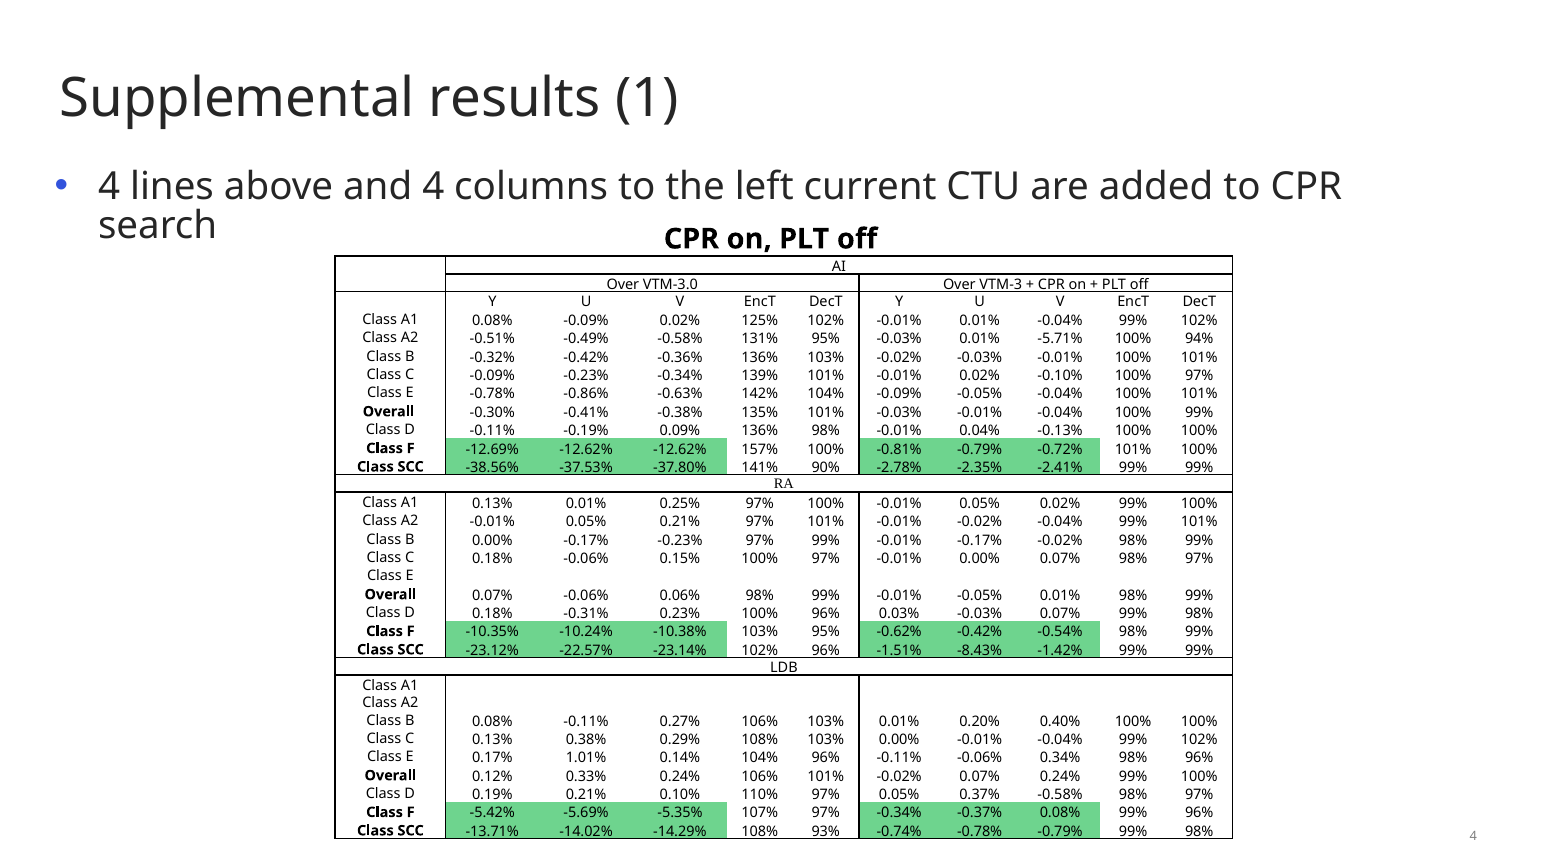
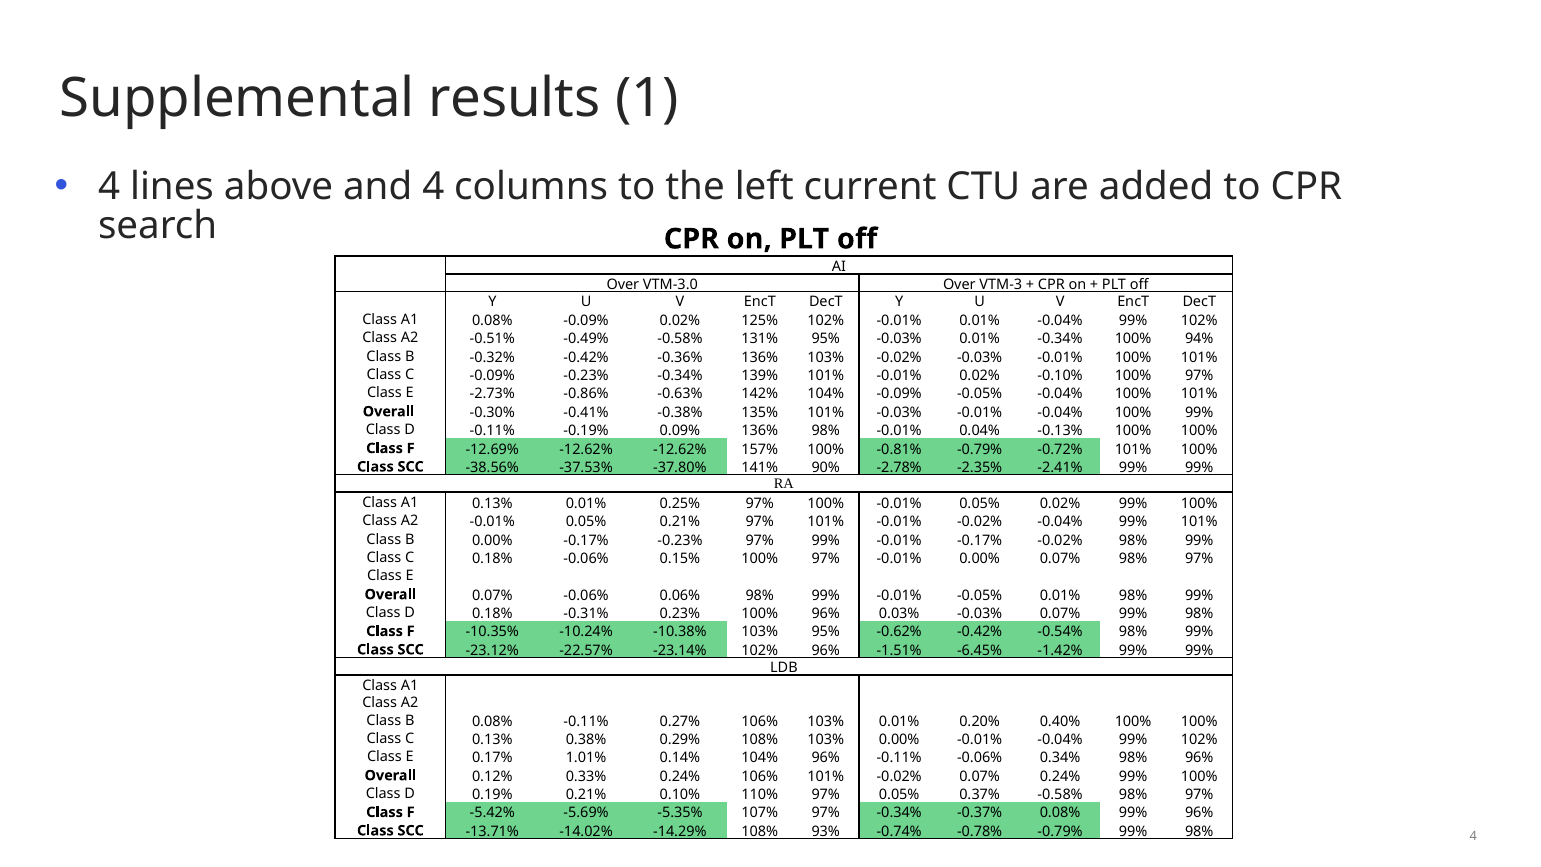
0.01% -5.71%: -5.71% -> -0.34% (1060, 339)
-0.78%: -0.78% -> -2.73% (492, 394)
-8.43%: -8.43% -> -6.45% (980, 650)
